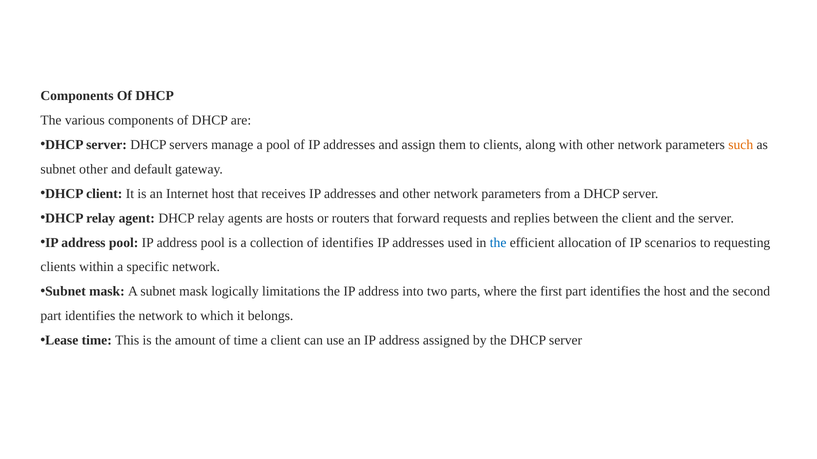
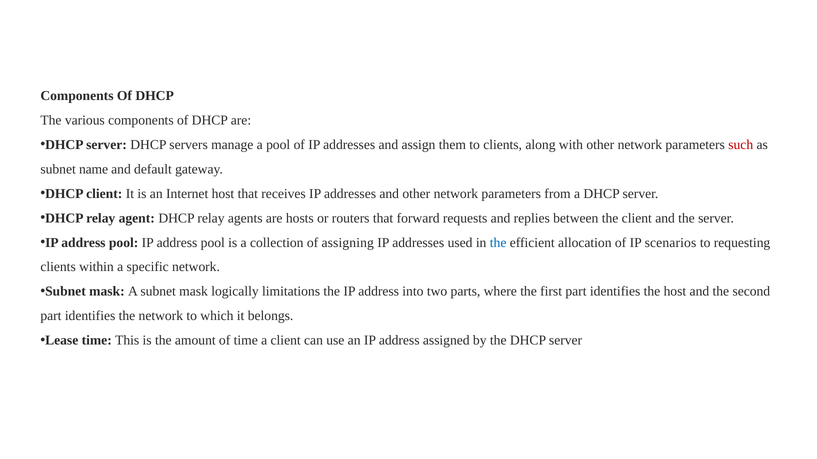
such colour: orange -> red (741, 145)
subnet other: other -> name (94, 169)
of identifies: identifies -> assigning (348, 243)
